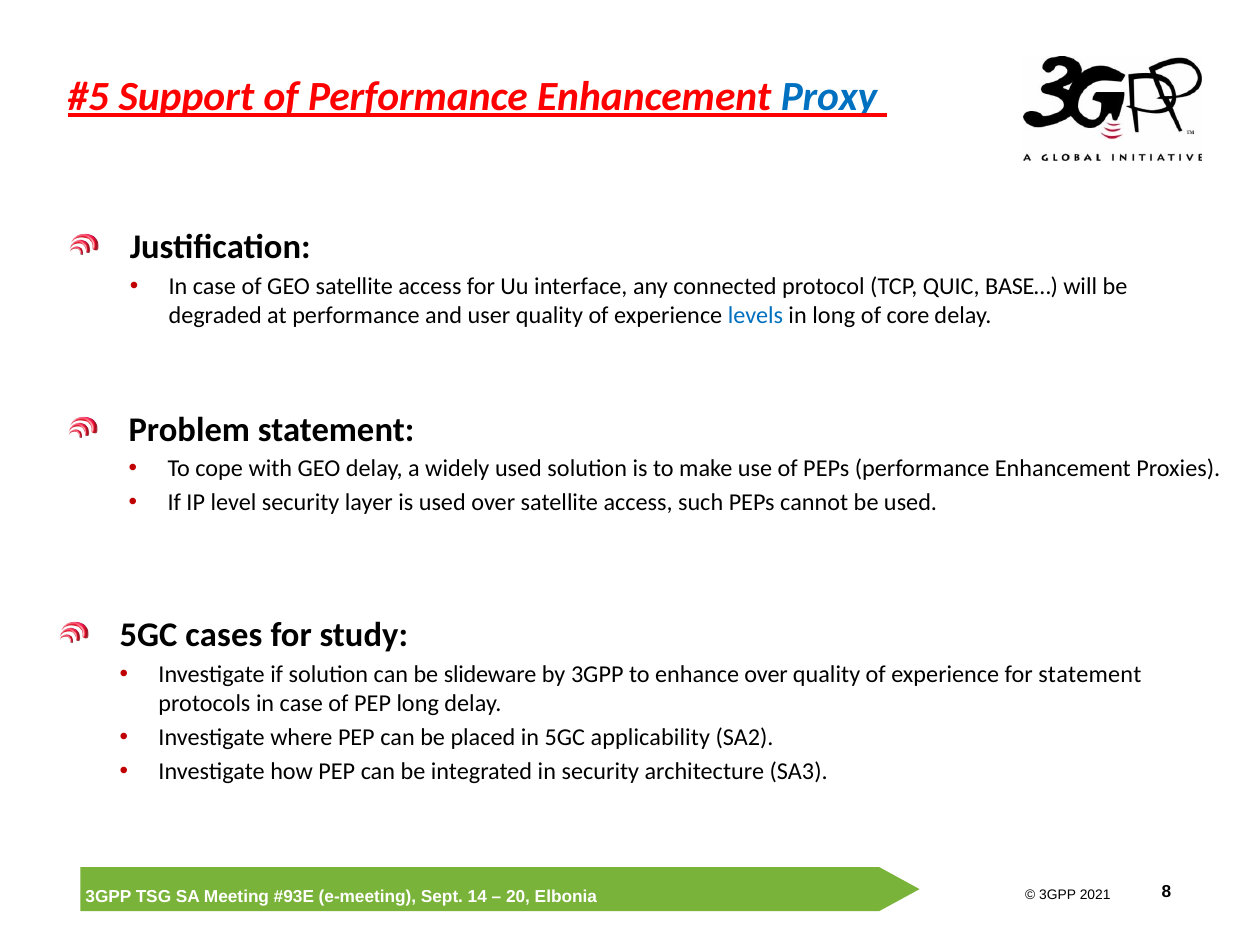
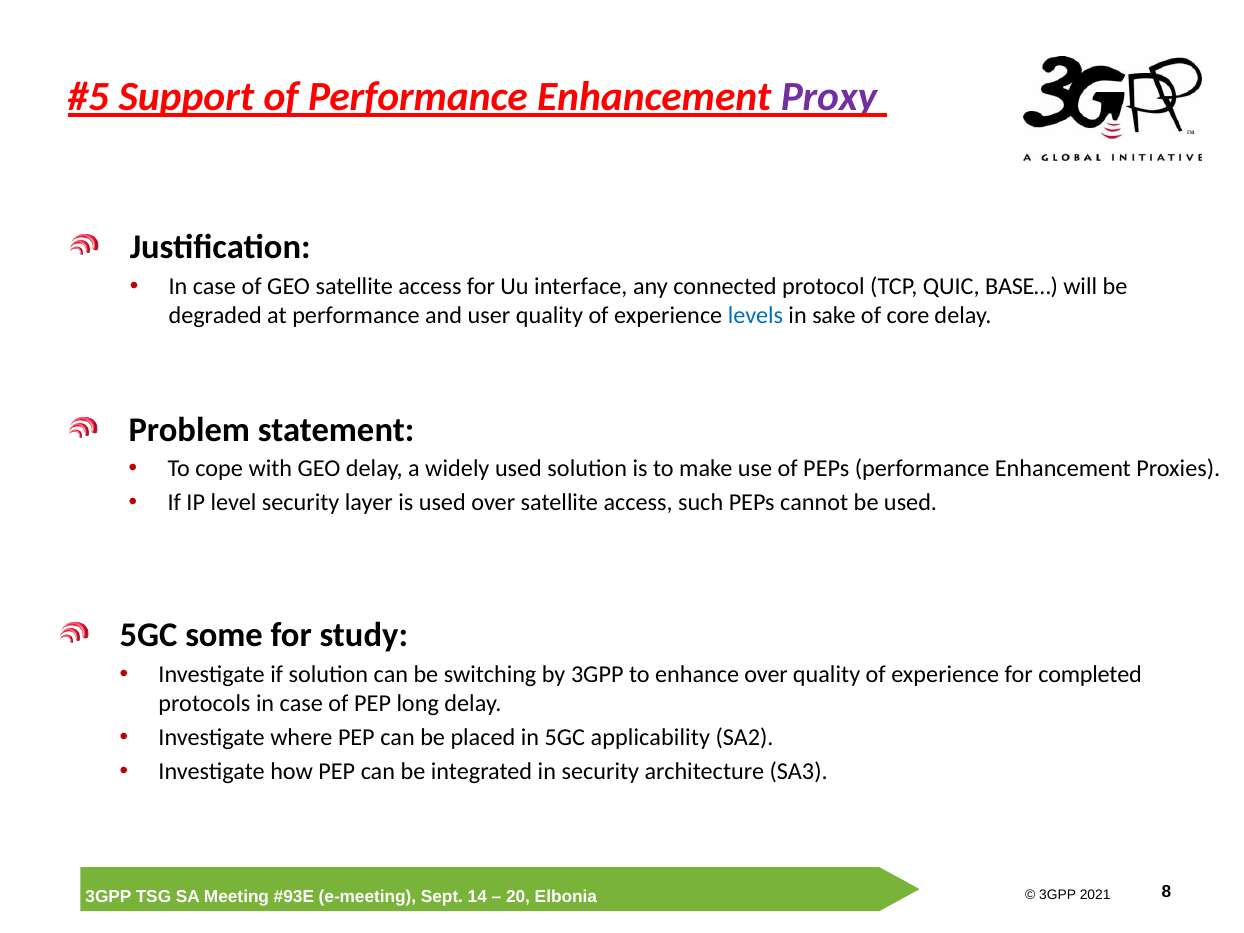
Proxy colour: blue -> purple (829, 97)
in long: long -> sake (834, 316)
cases: cases -> some (224, 635)
slideware: slideware -> switching (490, 675)
for statement: statement -> completed (1090, 675)
